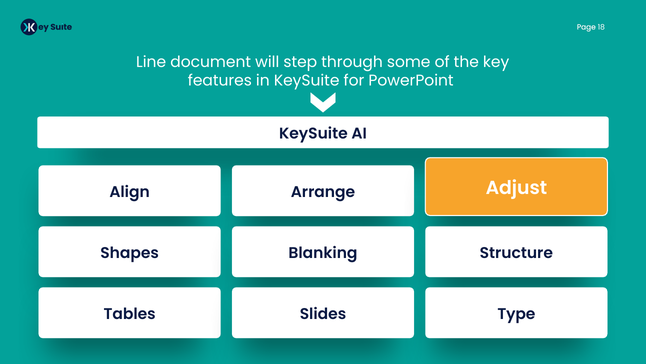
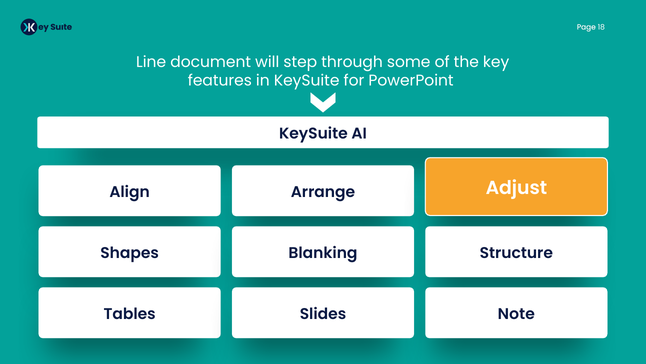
Type: Type -> Note (516, 314)
